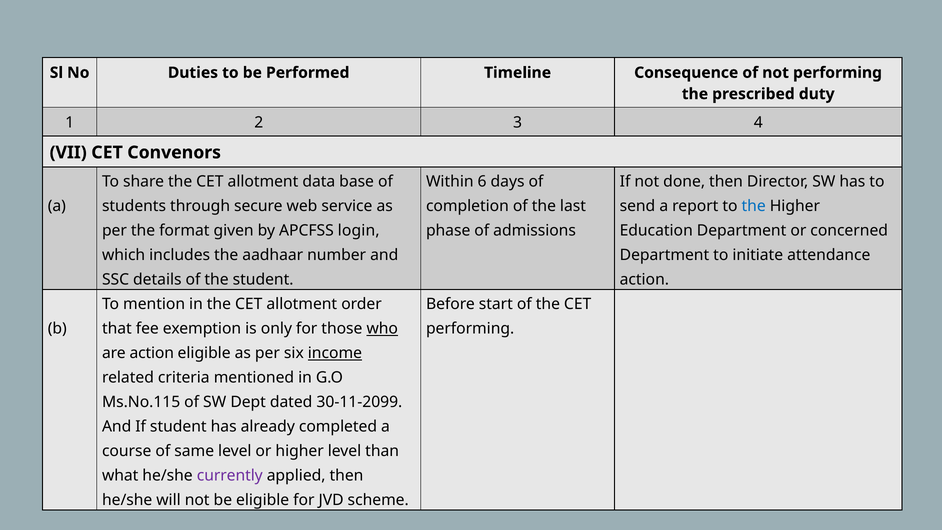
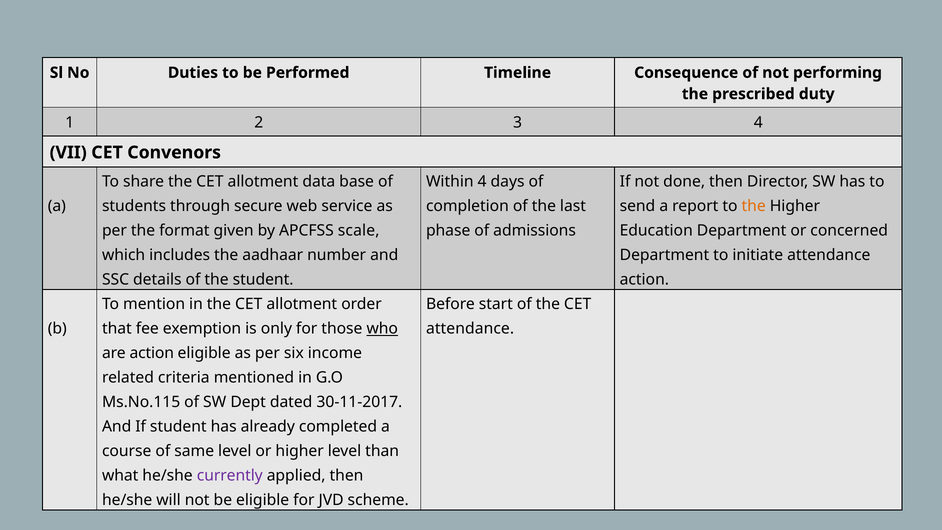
Within 6: 6 -> 4 (482, 182)
the colour: blue -> orange (754, 206)
login: login -> scale (359, 231)
performing: performing -> attendance (470, 329)
income underline: present -> none (335, 353)
30-11-2099: 30-11-2099 -> 30-11-2017 (359, 402)
